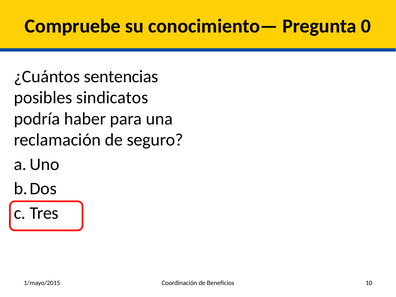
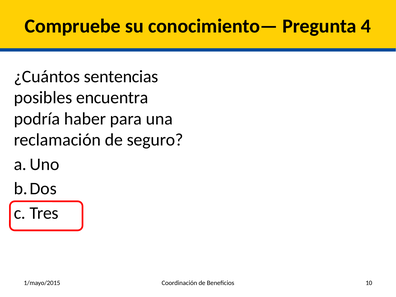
0: 0 -> 4 (366, 26)
sindicatos: sindicatos -> encuentra (112, 98)
